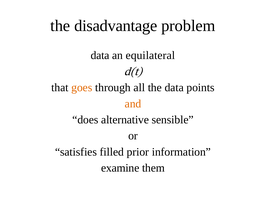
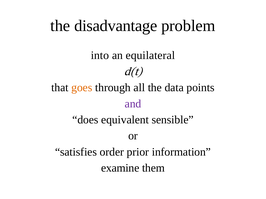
data: data -> into (100, 56)
and colour: orange -> purple (133, 104)
alternative: alternative -> equivalent (125, 120)
filled: filled -> order (112, 152)
